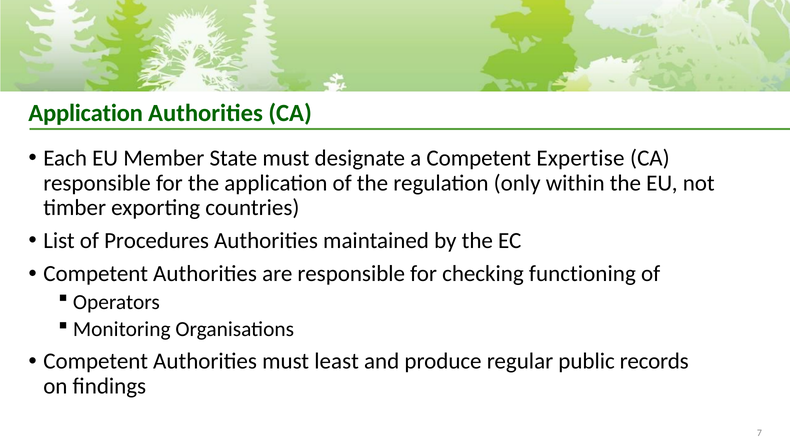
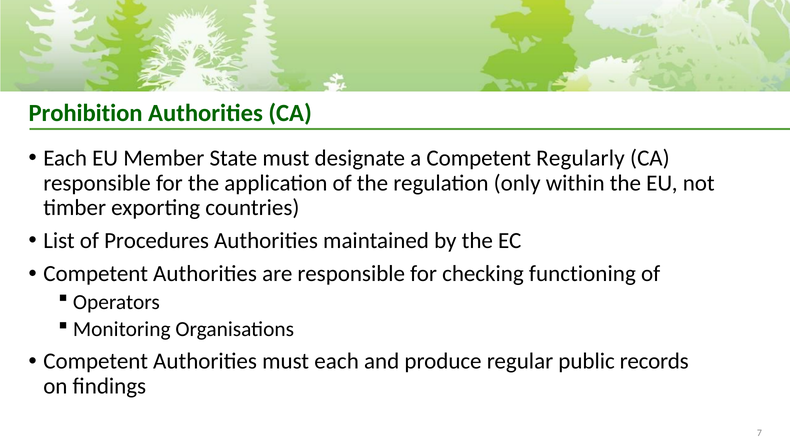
Application: Application -> Prohibition (86, 113)
Expertise: Expertise -> Regularly (580, 158)
must least: least -> each (337, 362)
